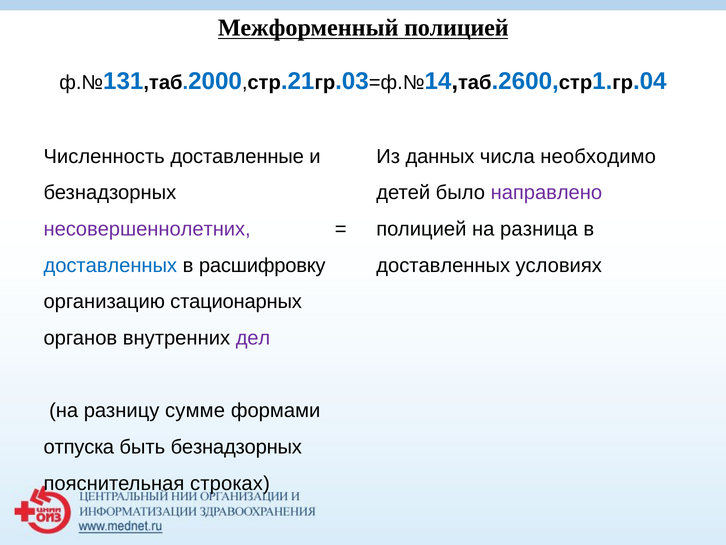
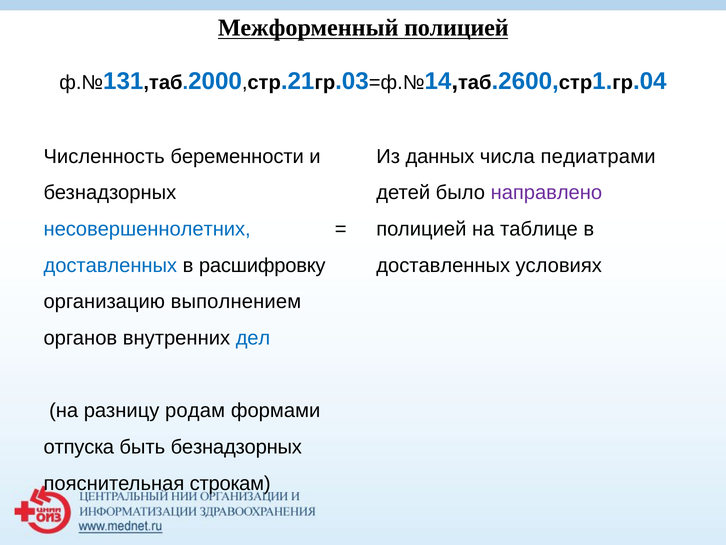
доставленные: доставленные -> беременности (237, 156)
необходимо: необходимо -> педиатрами (598, 156)
несовершеннолетних colour: purple -> blue (147, 229)
разница: разница -> таблице (539, 229)
стационарных: стационарных -> выполнением (236, 301)
дел colour: purple -> blue (253, 338)
сумме: сумме -> родам (195, 410)
строках: строках -> строкам (230, 483)
